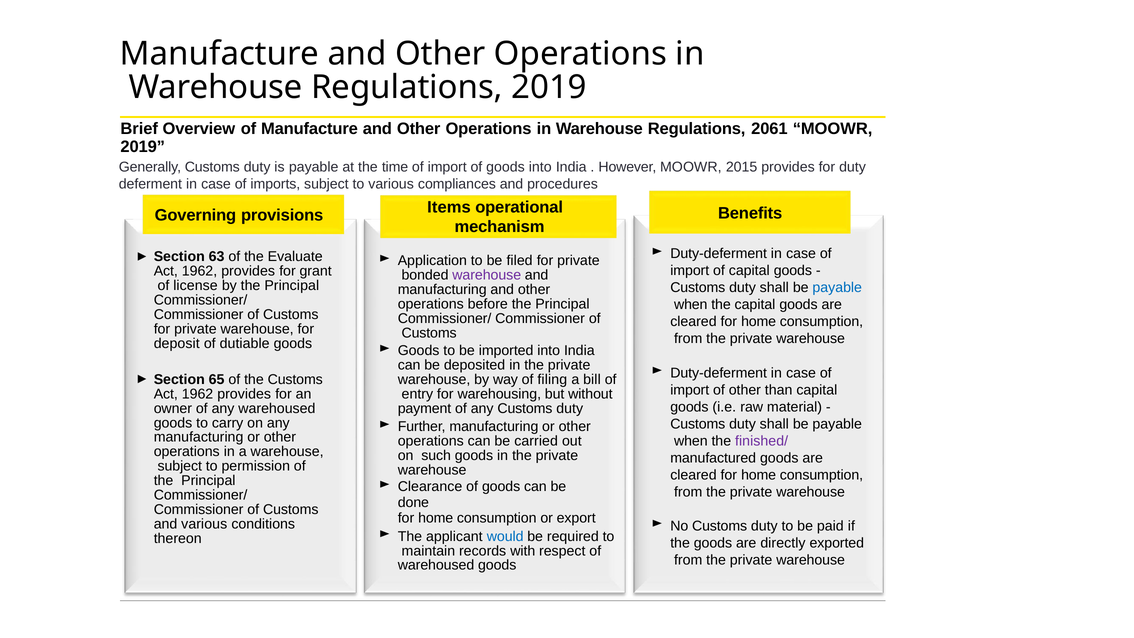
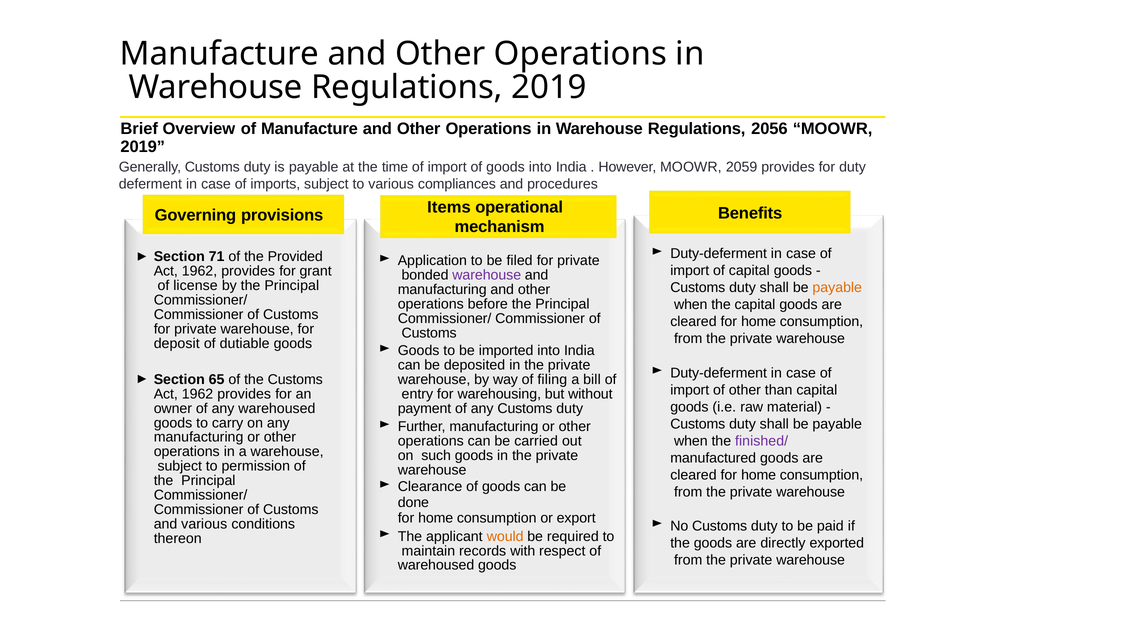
2061: 2061 -> 2056 (769, 129)
2015: 2015 -> 2059 (742, 167)
63: 63 -> 71 (217, 257)
Evaluate: Evaluate -> Provided (295, 257)
payable colour: blue -> orange (837, 288)
would colour: blue -> orange (505, 536)
